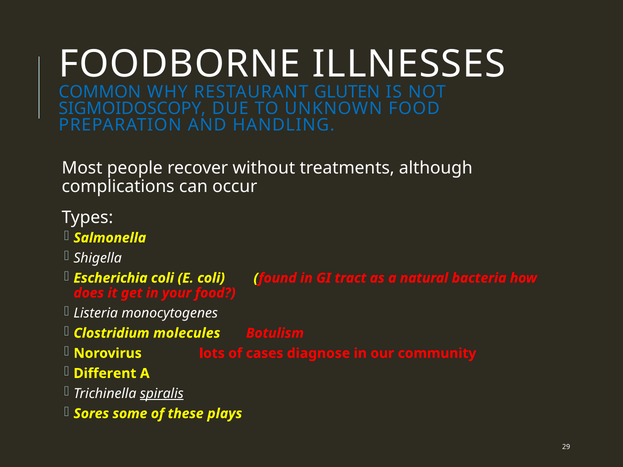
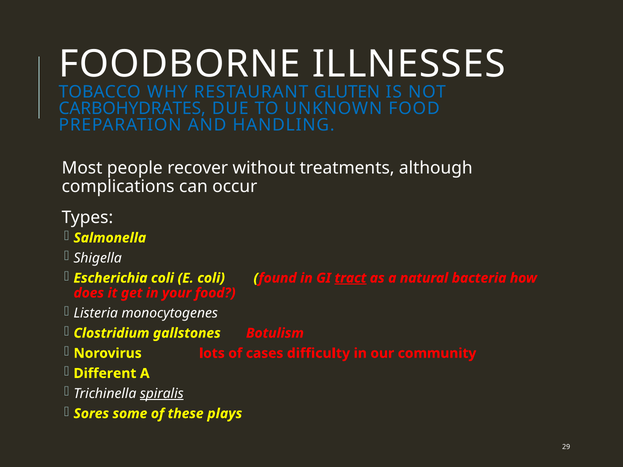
COMMON: COMMON -> TOBACCO (100, 92)
SIGMOIDOSCOPY: SIGMOIDOSCOPY -> CARBOHYDRATES (132, 108)
tract underline: none -> present (350, 278)
molecules: molecules -> gallstones (187, 333)
diagnose: diagnose -> difficulty (318, 353)
